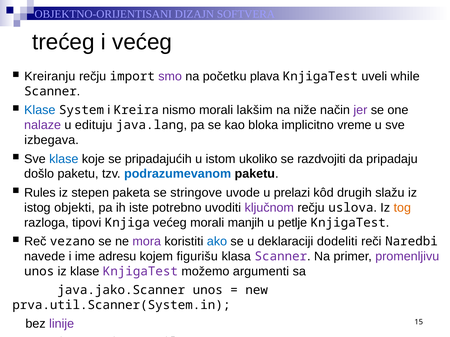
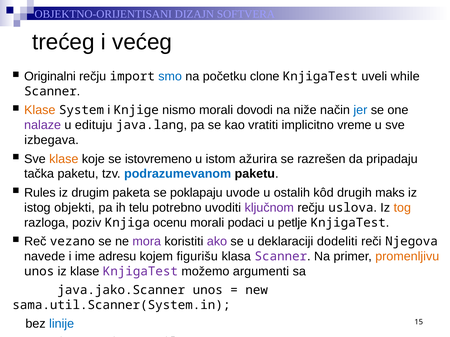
Kreiranju: Kreiranju -> Originalni (50, 77)
smo colour: purple -> blue (170, 77)
plava: plava -> clone (265, 77)
Klase colour: blue -> orange (40, 110)
Kreira: Kreira -> Knjige (136, 110)
lakšim: lakšim -> dovodi (255, 110)
jer colour: purple -> blue (360, 110)
bloka: bloka -> vratiti (263, 125)
klase colour: blue -> orange (64, 159)
pripadajućih: pripadajućih -> istovremeno (158, 159)
ukoliko: ukoliko -> ažurira (258, 159)
razdvojiti: razdvojiti -> razrešen (321, 159)
došlo: došlo -> tačka (39, 174)
stepen: stepen -> drugim (90, 193)
stringove: stringove -> poklapaju (196, 193)
prelazi: prelazi -> ostalih (292, 193)
slažu: slažu -> maks (390, 193)
iste: iste -> telu (139, 208)
tipovi: tipovi -> poziv (87, 223)
Knjiga većeg: većeg -> ocenu (170, 223)
manjih: manjih -> podaci (246, 223)
ako colour: blue -> purple (217, 242)
Naredbi: Naredbi -> Njegova (412, 242)
promenljivu colour: purple -> orange (407, 257)
prva.util.Scanner(System.in: prva.util.Scanner(System.in -> sama.util.Scanner(System.in (121, 305)
linije colour: purple -> blue (62, 324)
